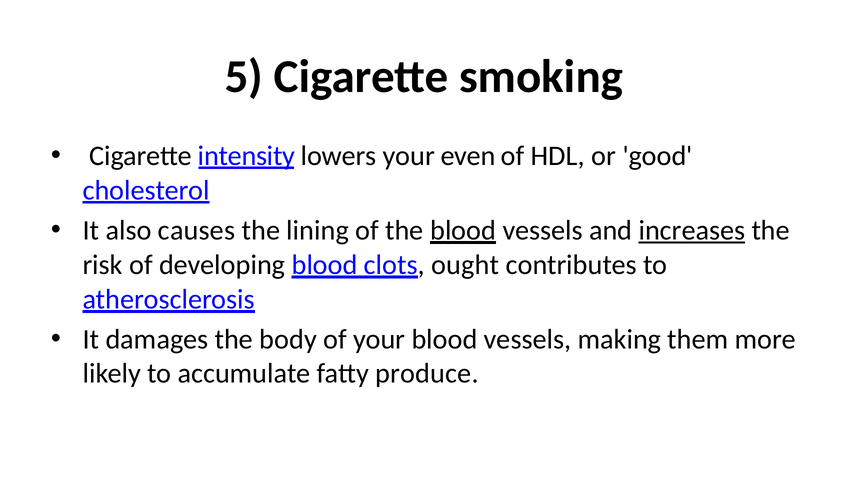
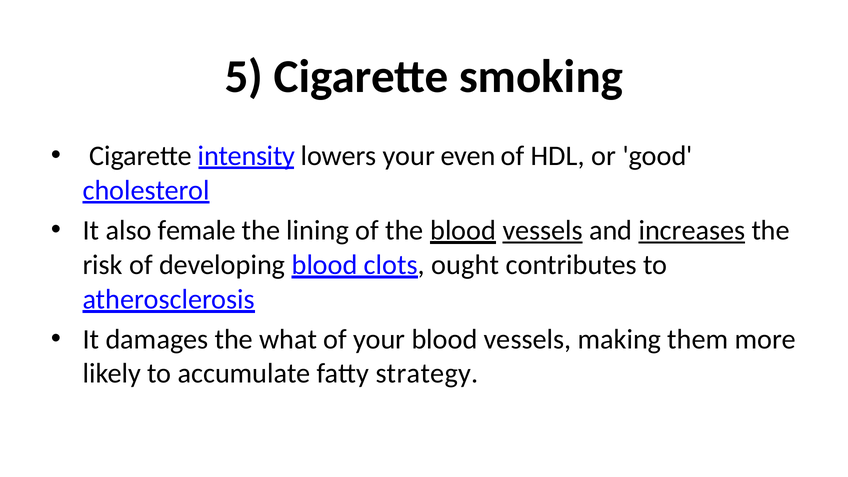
causes: causes -> female (197, 230)
vessels underline: none -> present (543, 230)
body: body -> what (288, 339)
produce: produce -> strategy (427, 373)
